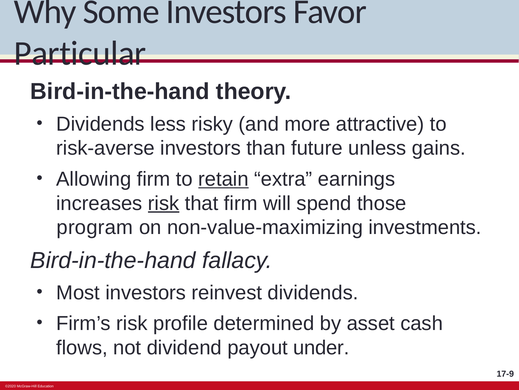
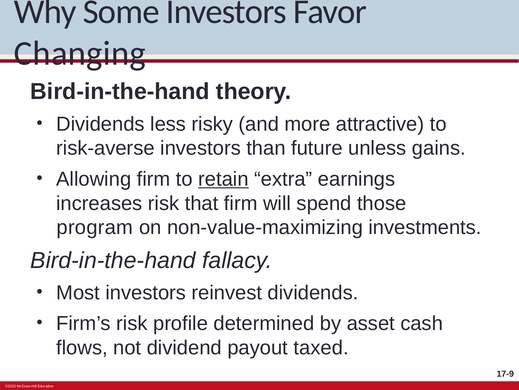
Particular: Particular -> Changing (80, 53)
risk underline: present -> none (164, 203)
under: under -> taxed (321, 347)
